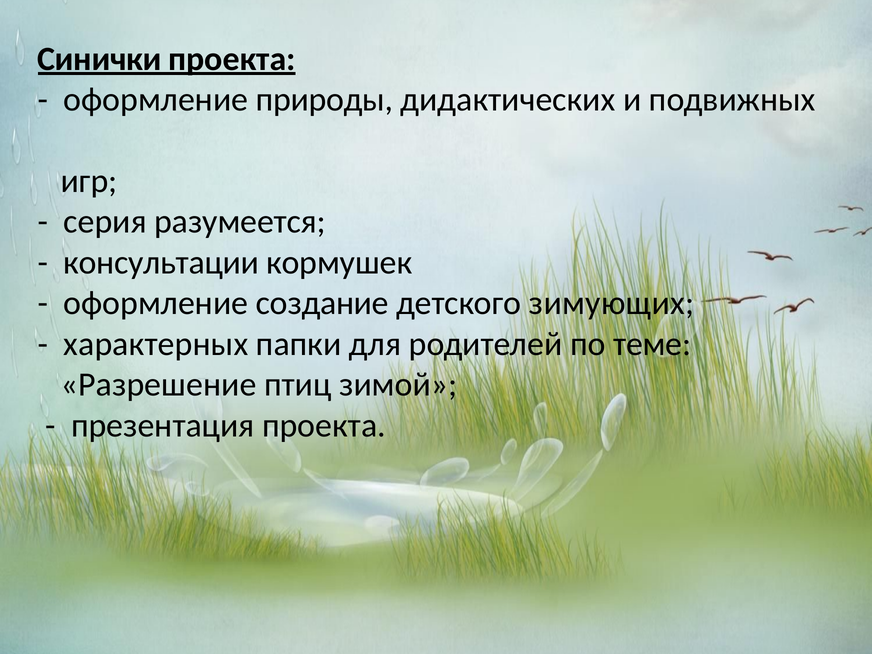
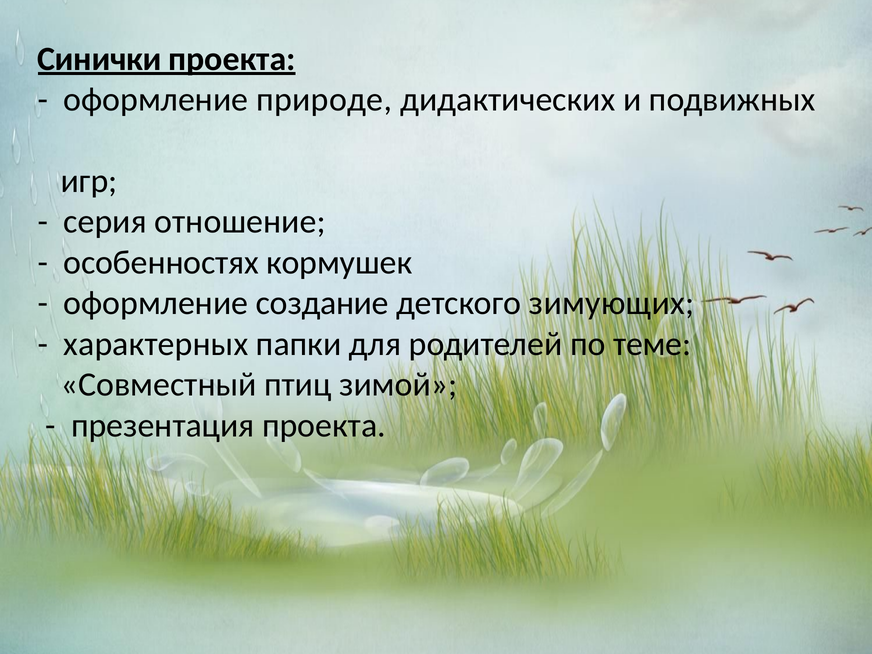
природы: природы -> природе (324, 100)
разумеется: разумеется -> отношение (240, 222)
консультации: консультации -> особенностях (161, 262)
Разрешение: Разрешение -> Совместный (159, 385)
